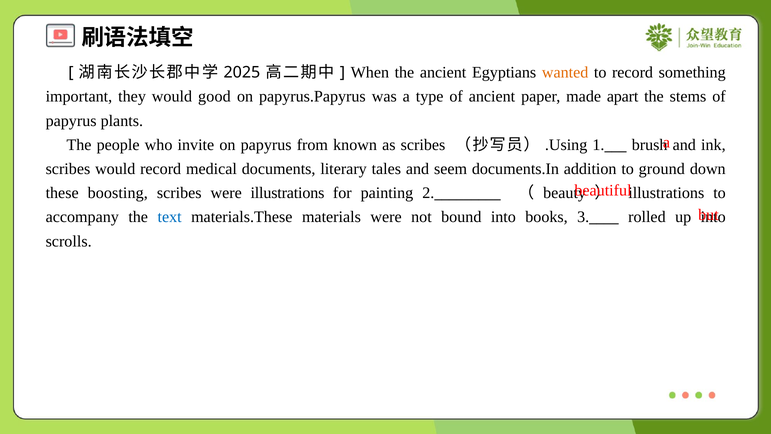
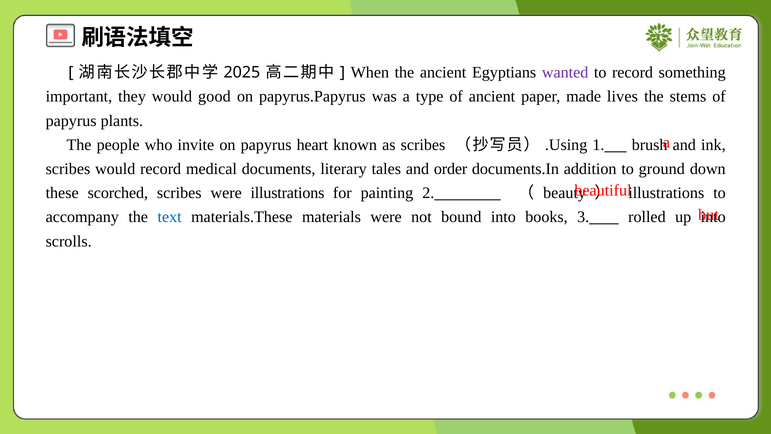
wanted colour: orange -> purple (565, 72)
apart: apart -> lives (622, 97)
from: from -> heart (312, 145)
seem: seem -> order (451, 169)
boosting: boosting -> scorched (118, 193)
